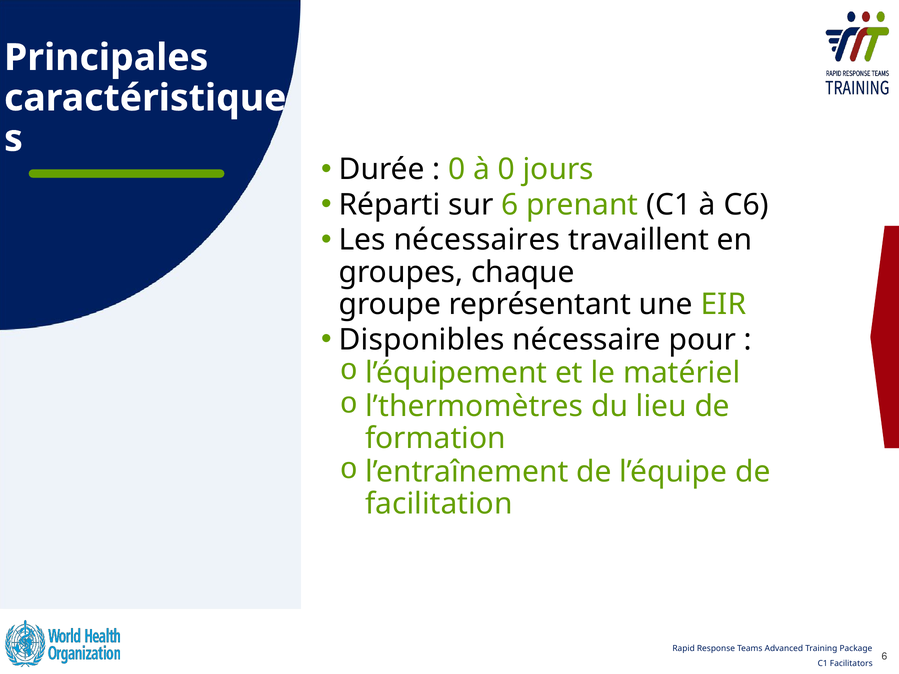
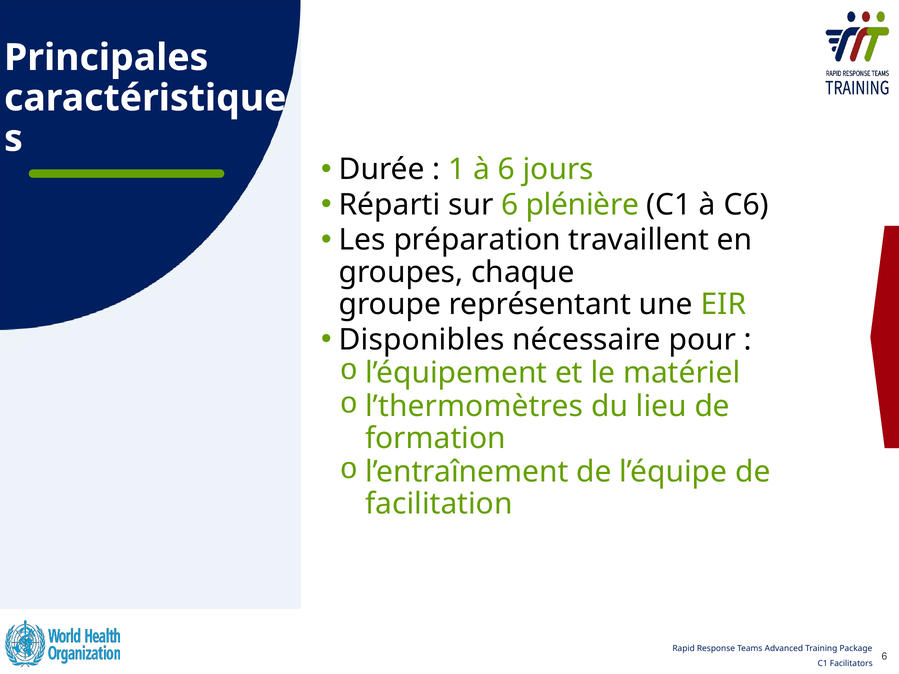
0: 0 -> 1 (457, 170)
à 0: 0 -> 6 (506, 170)
prenant: prenant -> plénière (582, 205)
nécessaires: nécessaires -> préparation (477, 240)
